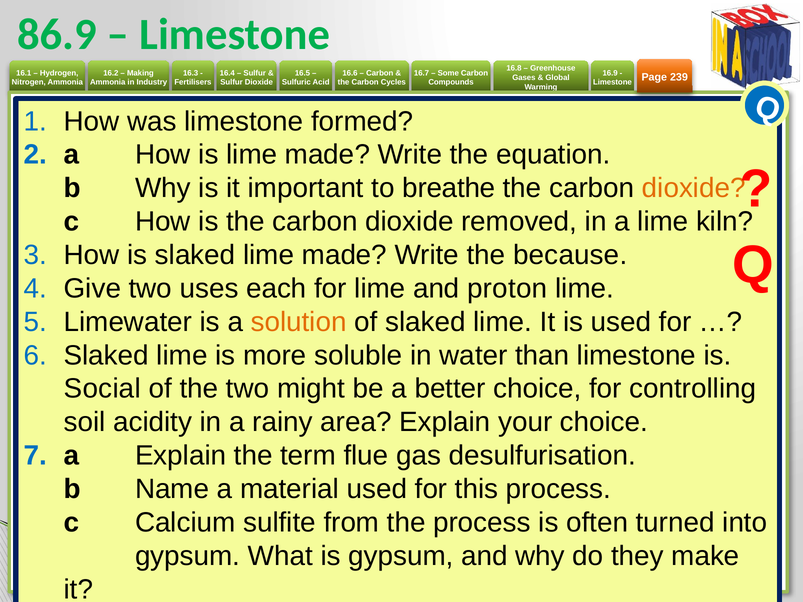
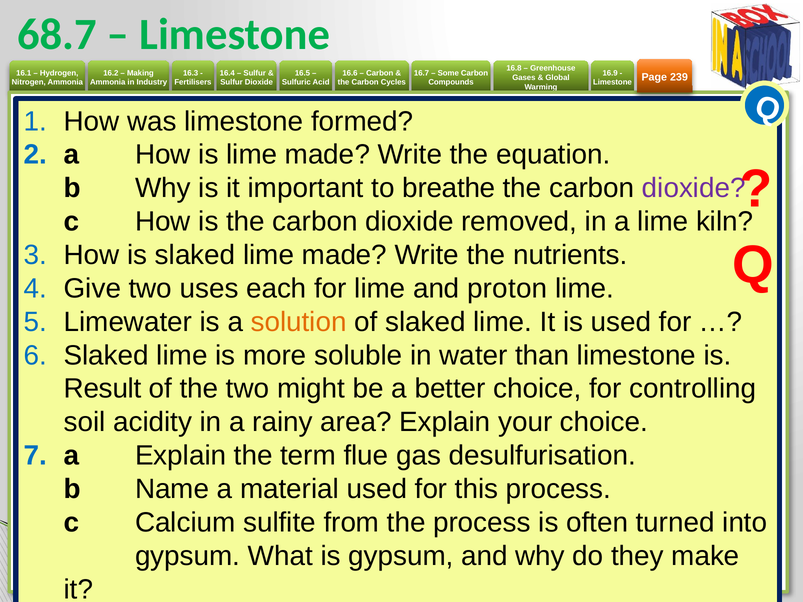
86.9: 86.9 -> 68.7 (57, 34)
dioxide colour: orange -> purple (694, 188)
because: because -> nutrients (570, 255)
Social: Social -> Result (103, 389)
